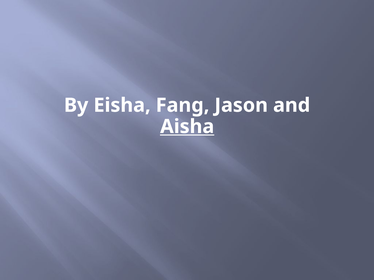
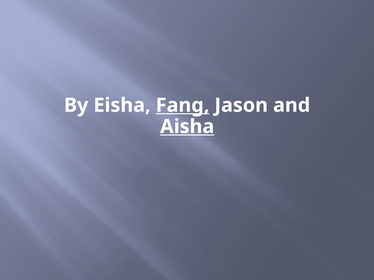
Fang underline: none -> present (183, 105)
